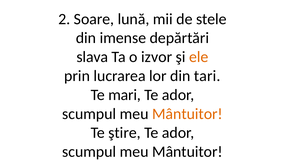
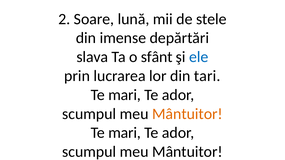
izvor: izvor -> sfânt (157, 57)
ele colour: orange -> blue (199, 57)
ştire: ştire -> mari (125, 133)
